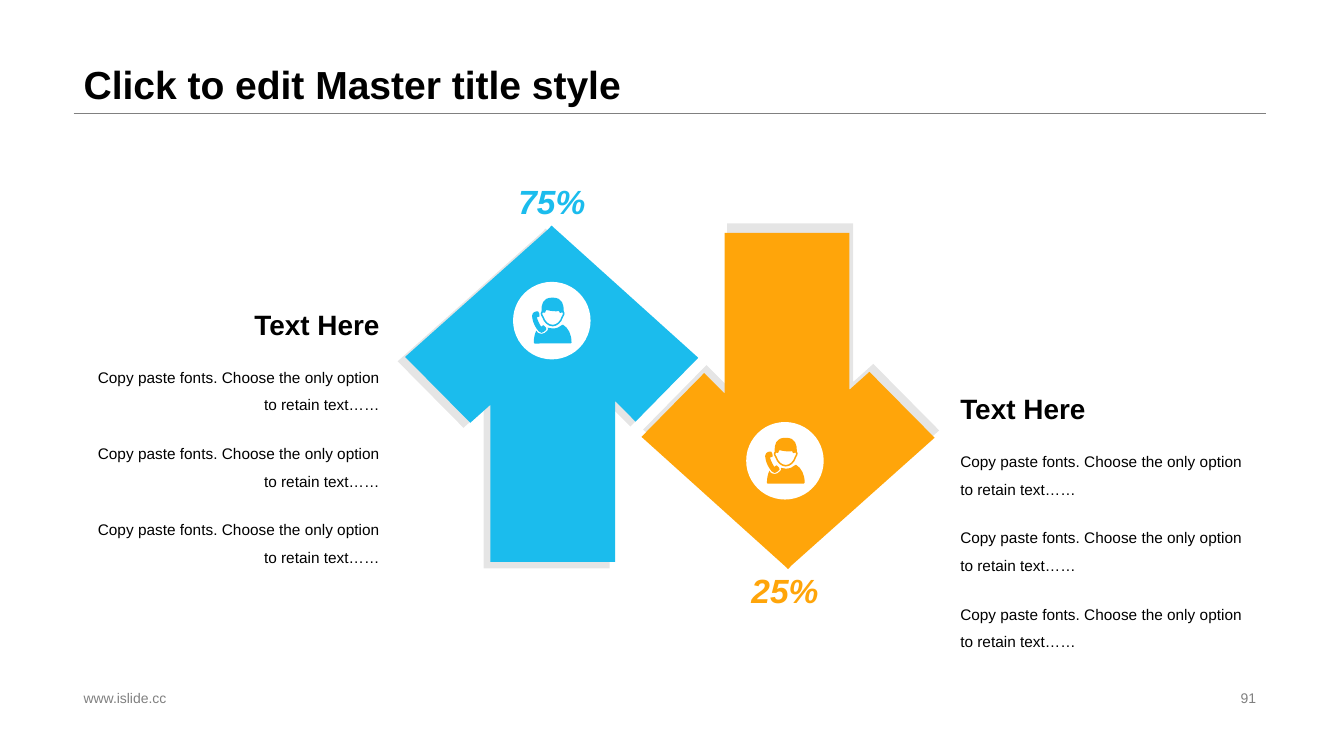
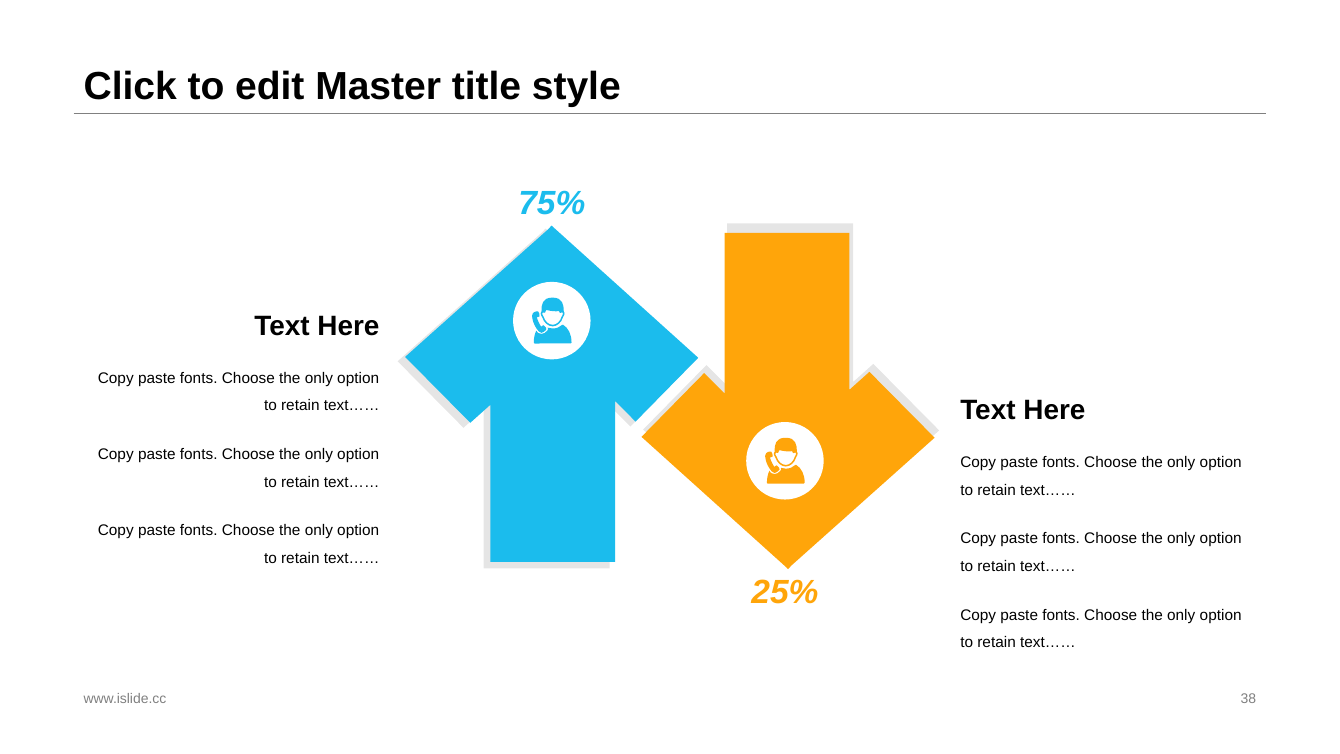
91: 91 -> 38 (1248, 698)
